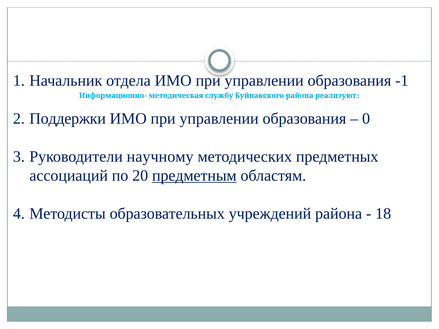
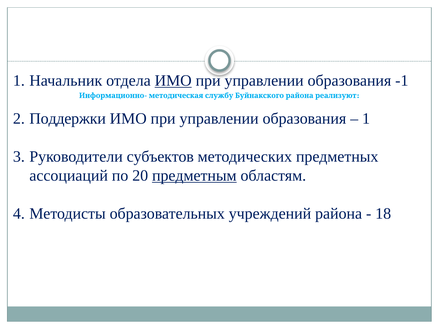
ИМО underline: none -> present (173, 81)
0: 0 -> 1 (366, 119)
научному: научному -> субъектов (160, 157)
